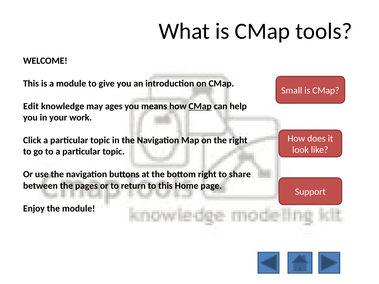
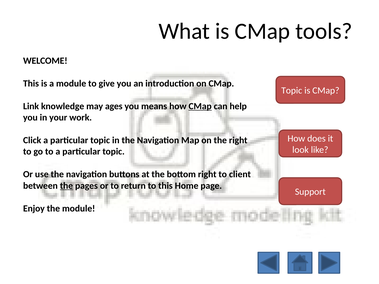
Small: Small -> Topic (292, 91)
Edit: Edit -> Link (31, 106)
share: share -> client (240, 174)
the underline: none -> present (66, 186)
